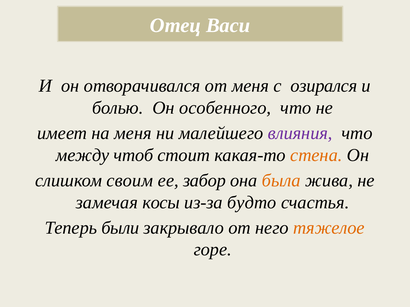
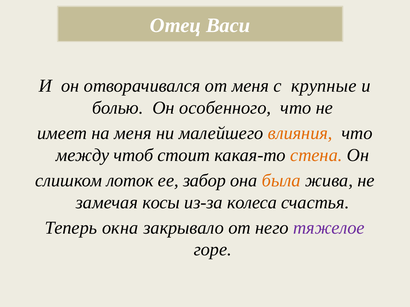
озирался: озирался -> крупные (324, 86)
влияния colour: purple -> orange (300, 133)
своим: своим -> лоток (130, 181)
будто: будто -> колеса (252, 203)
были: были -> окна (120, 228)
тяжелое colour: orange -> purple (329, 228)
